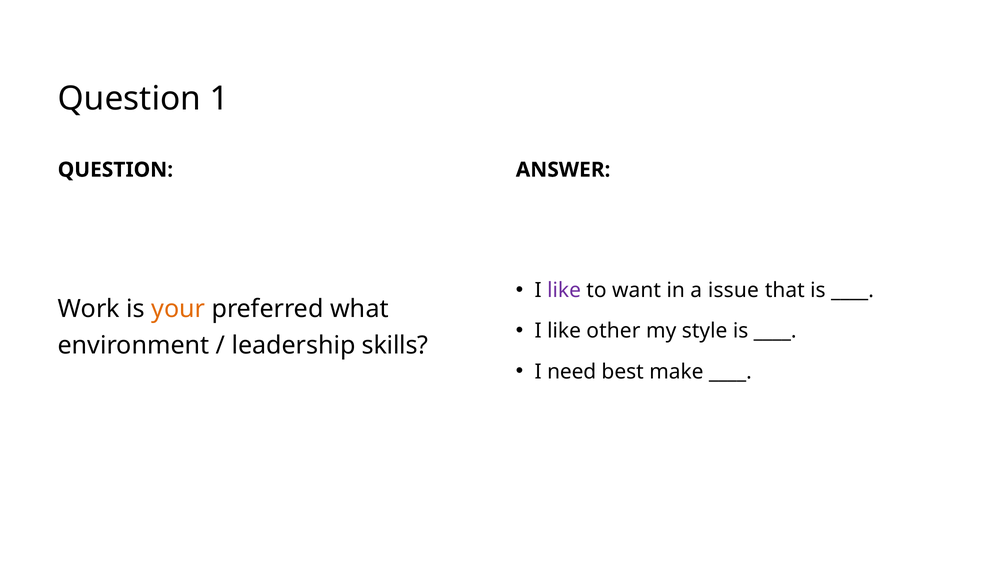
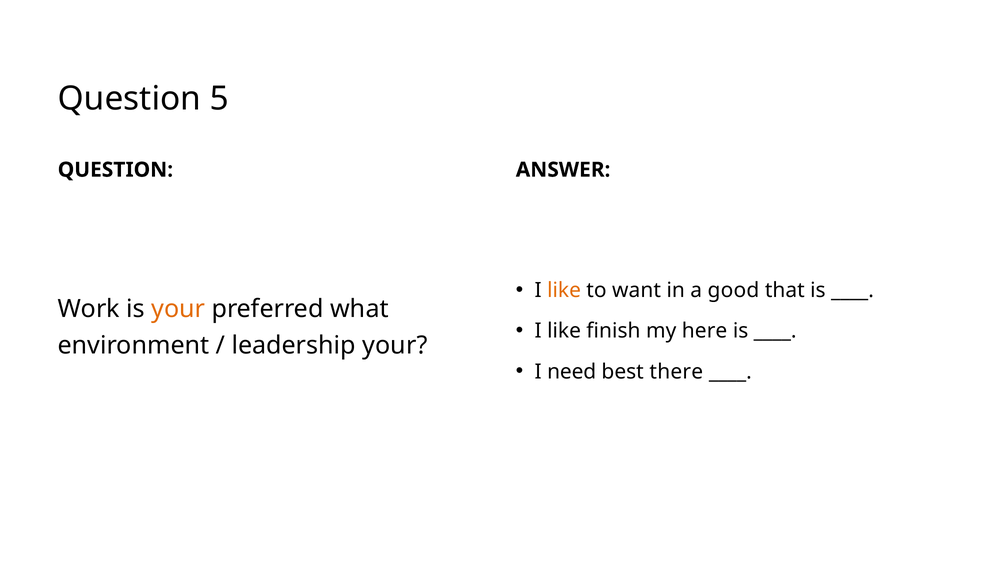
1: 1 -> 5 (219, 99)
like colour: purple -> orange (564, 290)
issue: issue -> good (733, 290)
other: other -> finish (613, 331)
style: style -> here (705, 331)
leadership skills: skills -> your (395, 345)
make: make -> there (676, 371)
